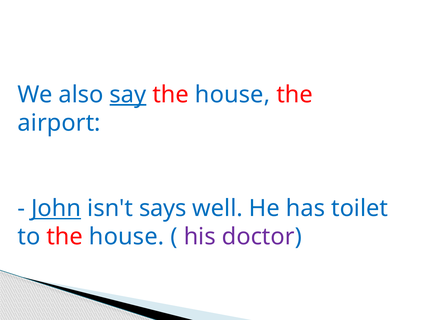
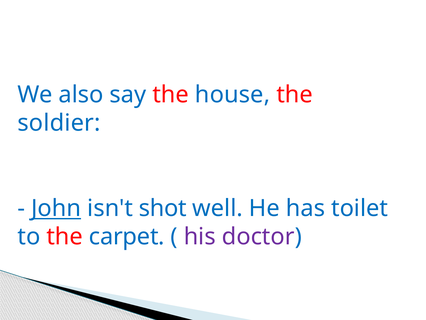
say underline: present -> none (128, 94)
airport: airport -> soldier (59, 123)
says: says -> shot (163, 208)
to the house: house -> carpet (127, 236)
